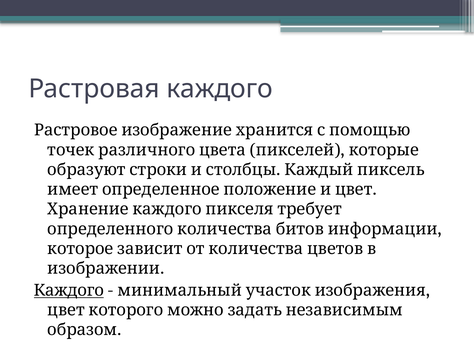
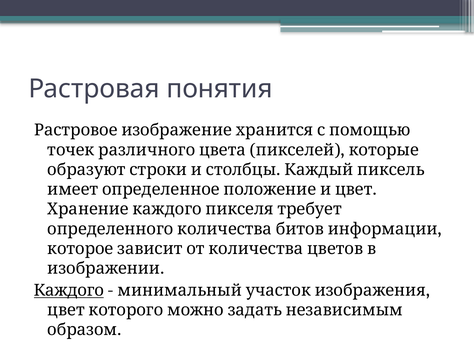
Растровая каждого: каждого -> понятия (220, 89)
